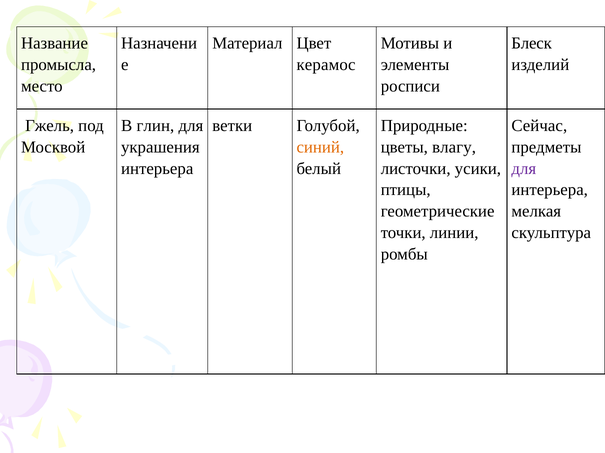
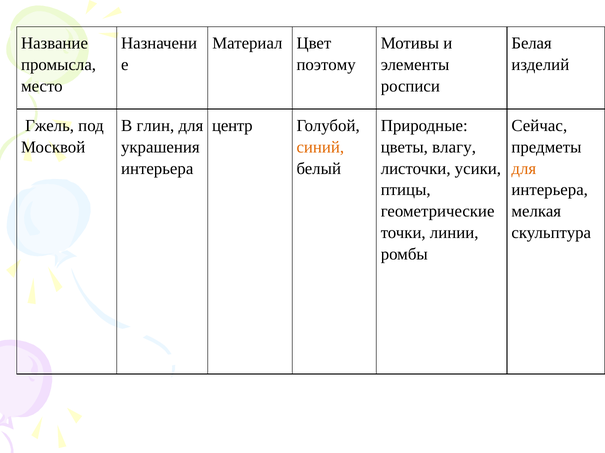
Блеск: Блеск -> Белая (532, 43)
керамос: керамос -> поэтому (326, 65)
ветки: ветки -> центр (232, 126)
для colour: purple -> orange (524, 169)
